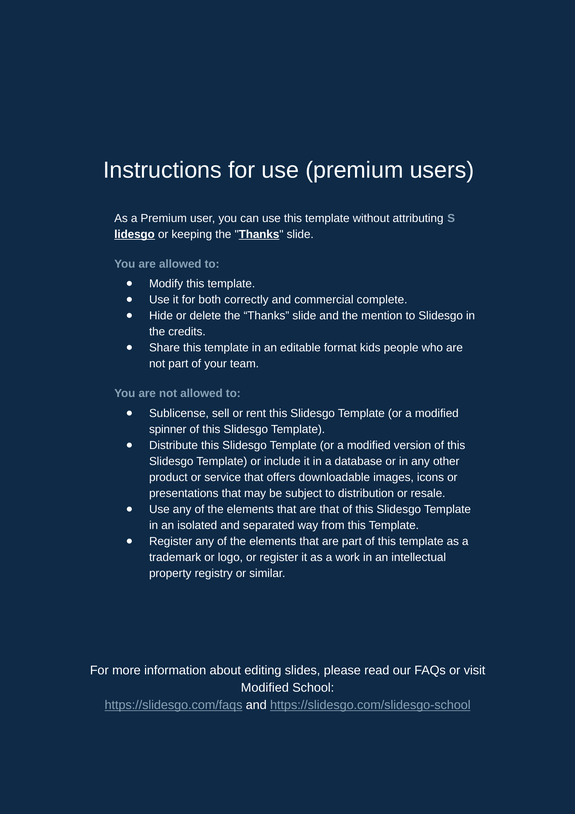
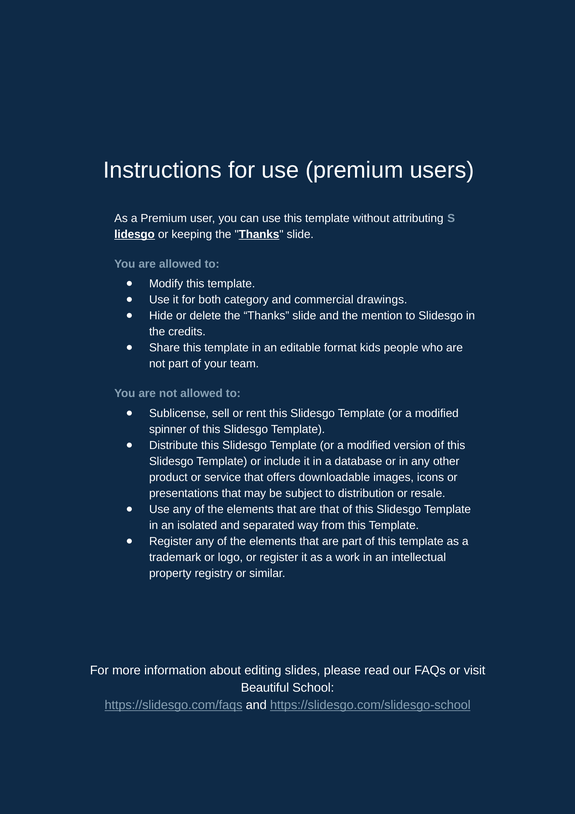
correctly: correctly -> category (246, 299)
complete: complete -> drawings (382, 299)
Modified: Modified -> Beautiful (265, 687)
